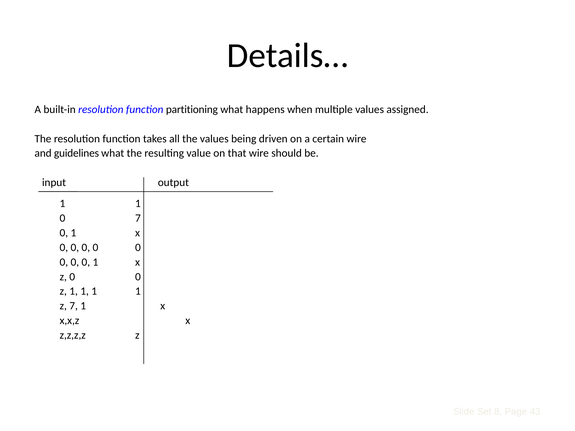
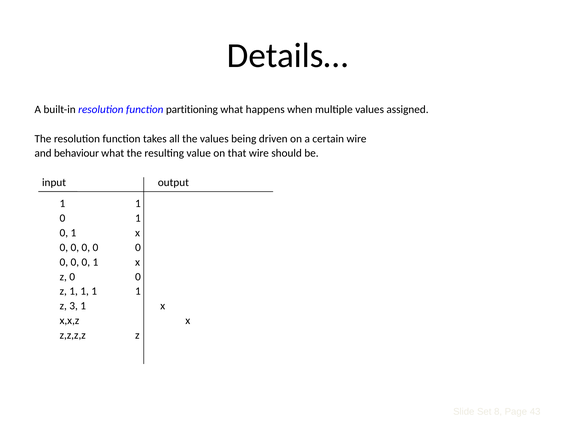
guidelines: guidelines -> behaviour (76, 153)
7: 7 -> 1 (138, 218)
z 7: 7 -> 3 (74, 306)
